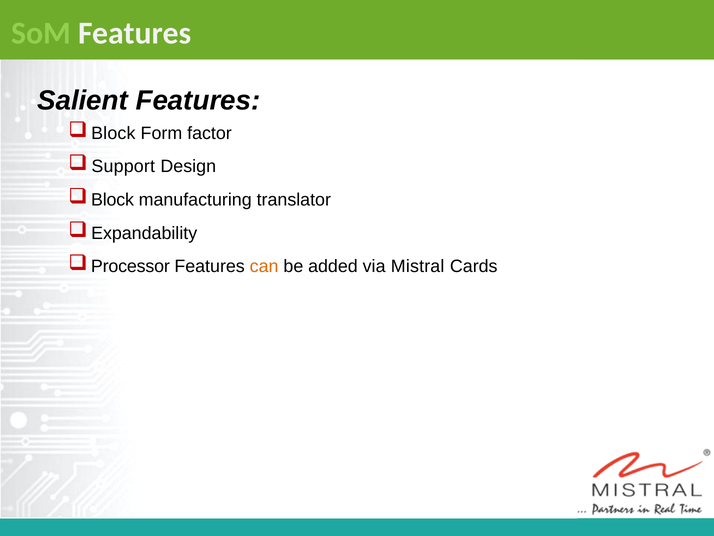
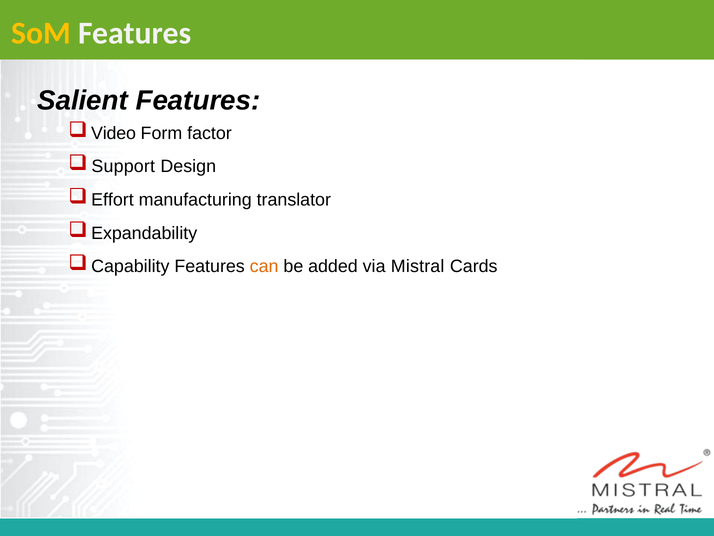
SoM colour: light green -> yellow (41, 33)
Block: Block -> Video (114, 133)
Block: Block -> Effort (112, 200)
Processor: Processor -> Capability (130, 266)
